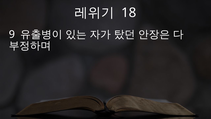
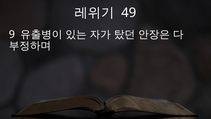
18: 18 -> 49 (129, 13)
